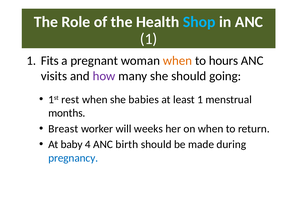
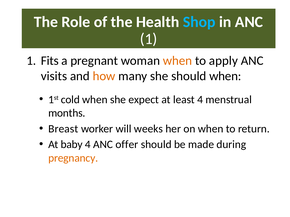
hours: hours -> apply (223, 61)
how colour: purple -> orange (104, 76)
should going: going -> when (225, 76)
rest: rest -> cold (70, 100)
babies: babies -> expect (144, 100)
least 1: 1 -> 4 (200, 100)
birth: birth -> offer (127, 145)
pregnancy colour: blue -> orange (73, 158)
